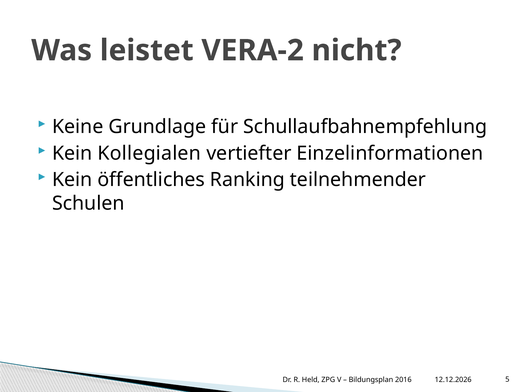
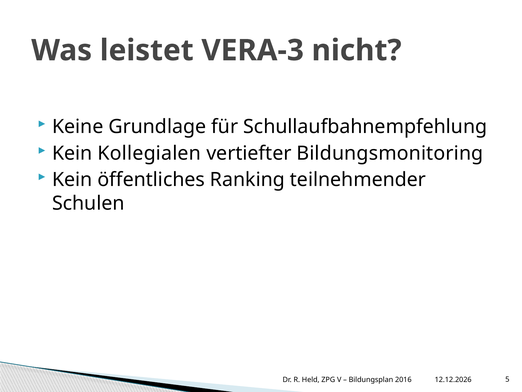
VERA-2: VERA-2 -> VERA-3 (253, 50)
Einzelinformationen: Einzelinformationen -> Bildungsmonitoring (390, 153)
